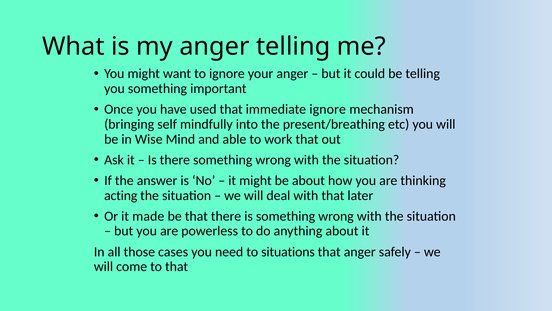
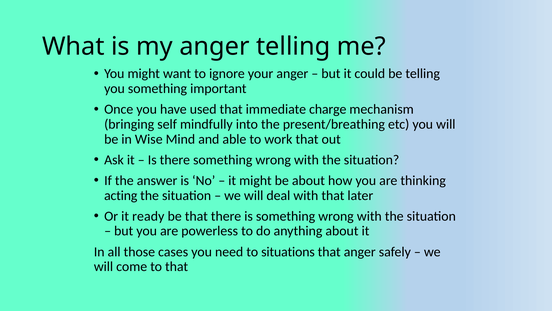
immediate ignore: ignore -> charge (328, 109)
made: made -> ready (148, 216)
